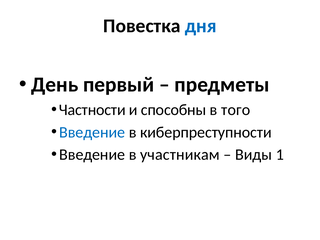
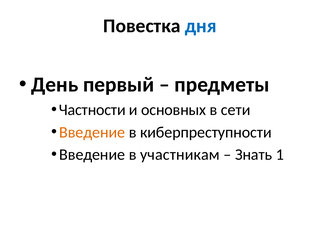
способны: способны -> основных (174, 110)
того: того -> сети (236, 110)
Введение colour: blue -> orange (92, 132)
Виды: Виды -> Знать (254, 155)
